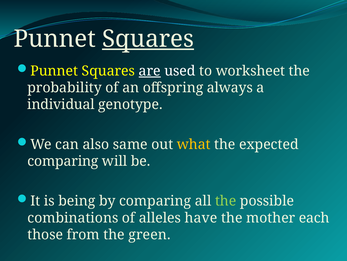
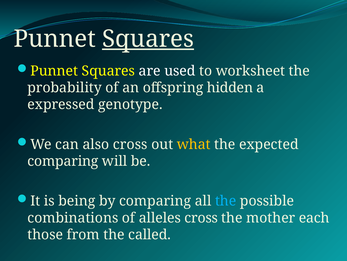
are underline: present -> none (150, 71)
always: always -> hidden (230, 88)
individual: individual -> expressed (61, 104)
also same: same -> cross (130, 144)
the colour: light green -> light blue (226, 201)
alleles have: have -> cross (201, 217)
green: green -> called (150, 234)
